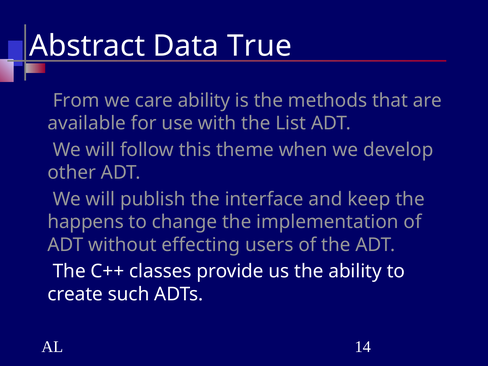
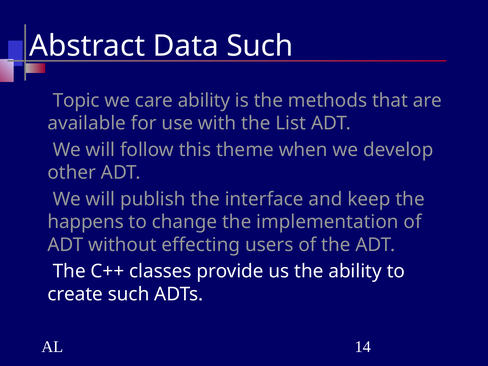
Data True: True -> Such (260, 46)
From: From -> Topic (76, 100)
